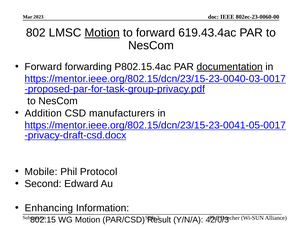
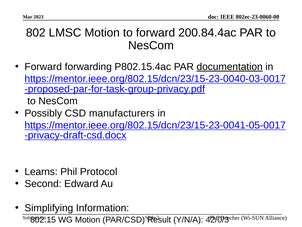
Motion underline: present -> none (102, 33)
619.43.4ac: 619.43.4ac -> 200.84.4ac (207, 33)
Addition: Addition -> Possibly (43, 113)
Mobile: Mobile -> Learns (41, 171)
Enhancing: Enhancing -> Simplifying (49, 208)
